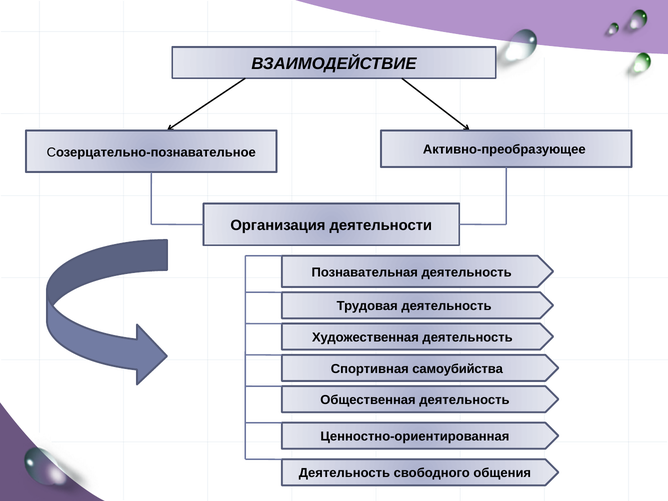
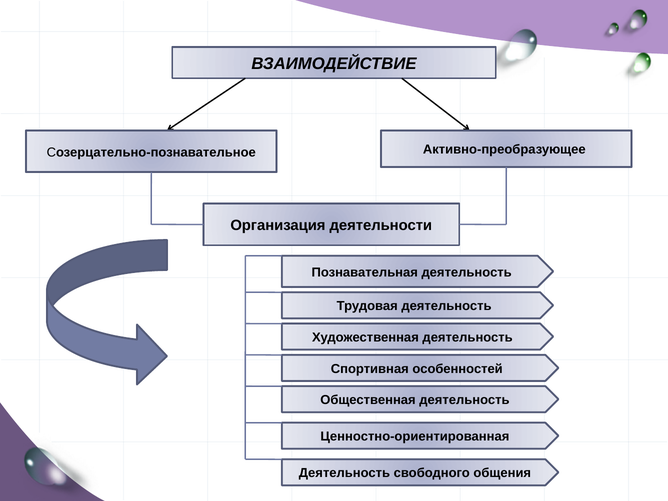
самоубийства: самоубийства -> особенностей (458, 369)
